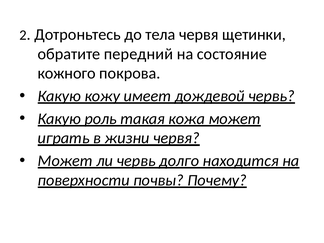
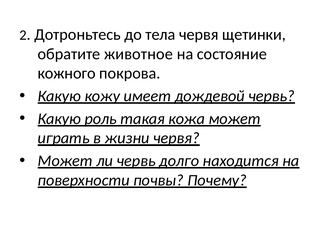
передний: передний -> животное (138, 54)
